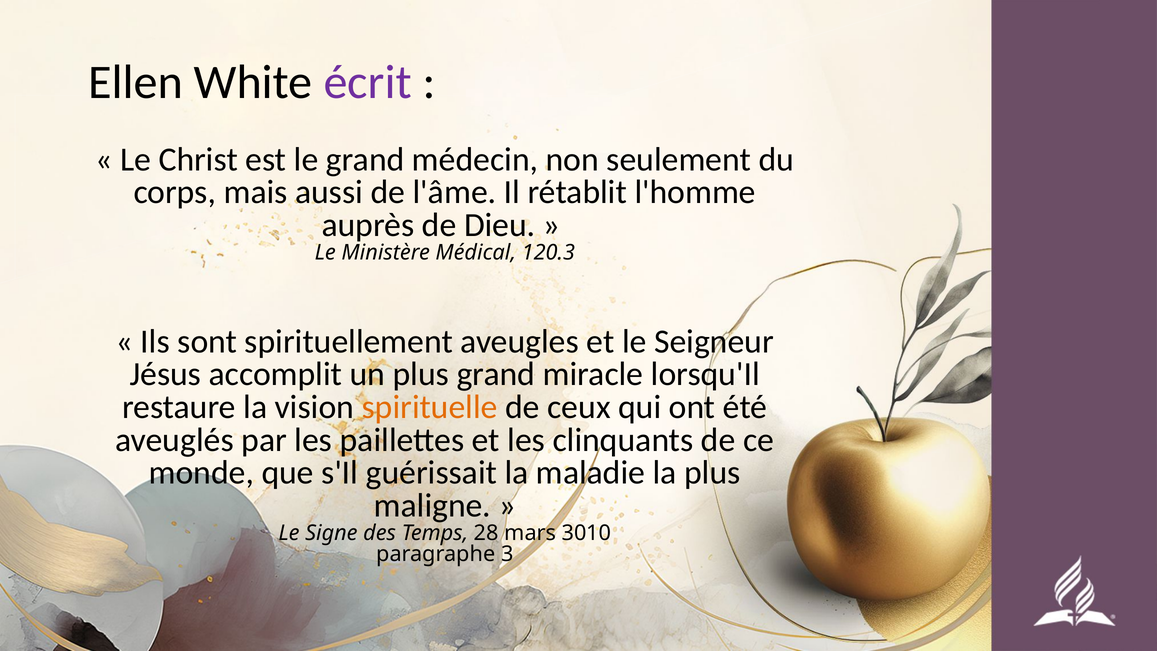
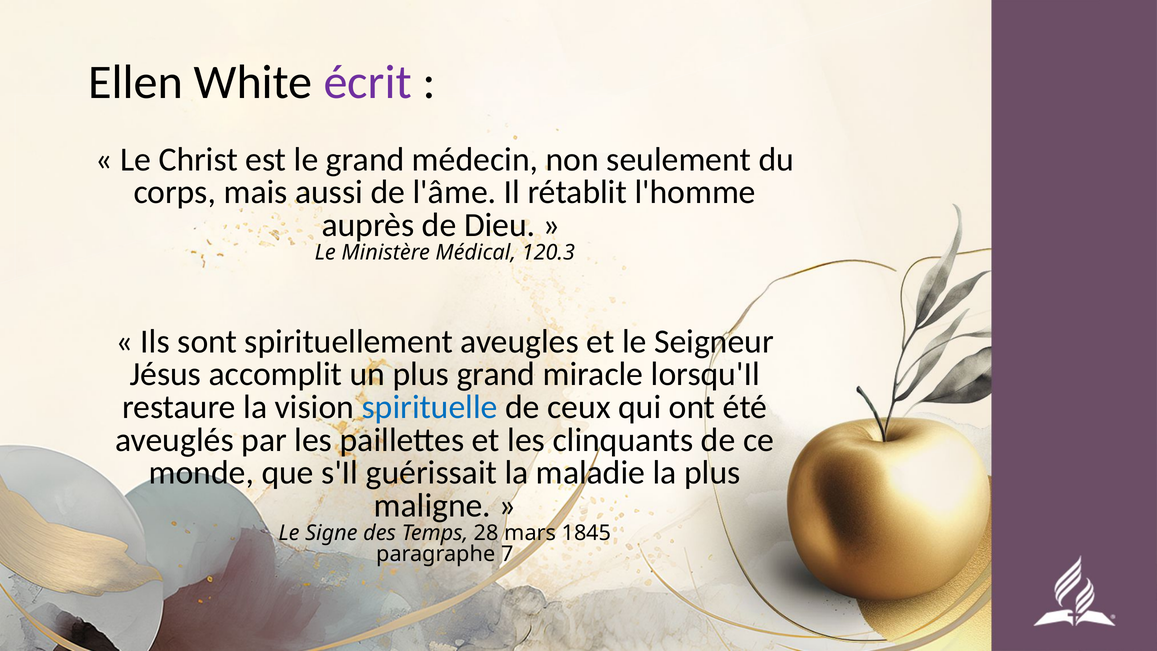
spirituelle colour: orange -> blue (430, 407)
3010: 3010 -> 1845 (586, 533)
3: 3 -> 7 (507, 554)
